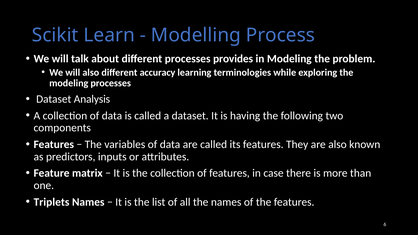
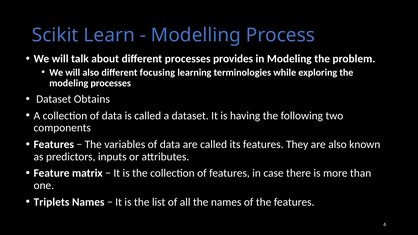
accuracy: accuracy -> focusing (157, 72)
Analysis: Analysis -> Obtains (92, 99)
